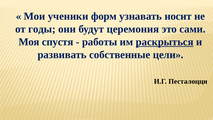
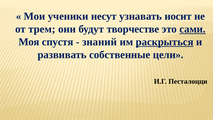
форм: форм -> несут (104, 16)
годы: годы -> трем (42, 29)
церемония: церемония -> творчестве (133, 29)
сами underline: none -> present (193, 29)
работы: работы -> знаний (100, 42)
